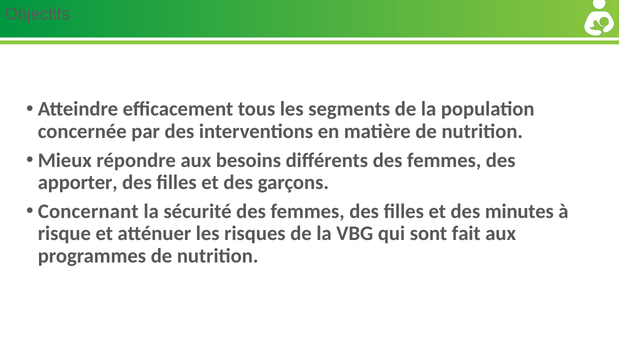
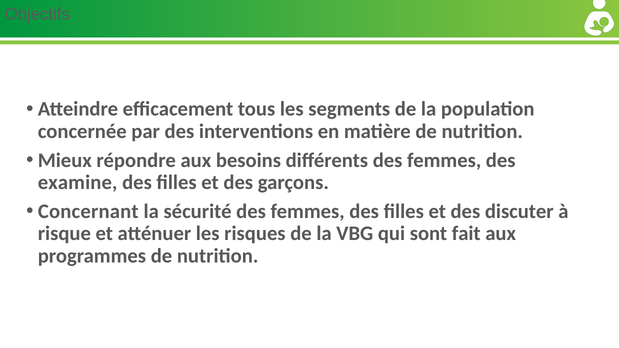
apporter: apporter -> examine (78, 183)
minutes: minutes -> discuter (519, 211)
